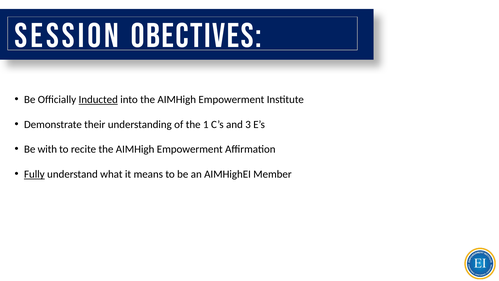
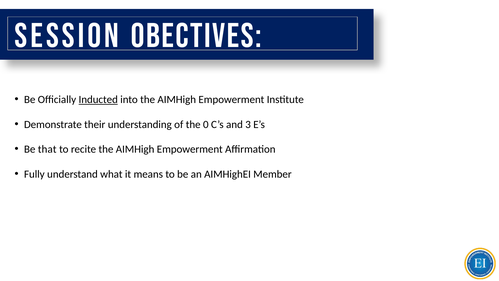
1: 1 -> 0 (206, 124)
with: with -> that (47, 149)
Fully underline: present -> none (34, 174)
